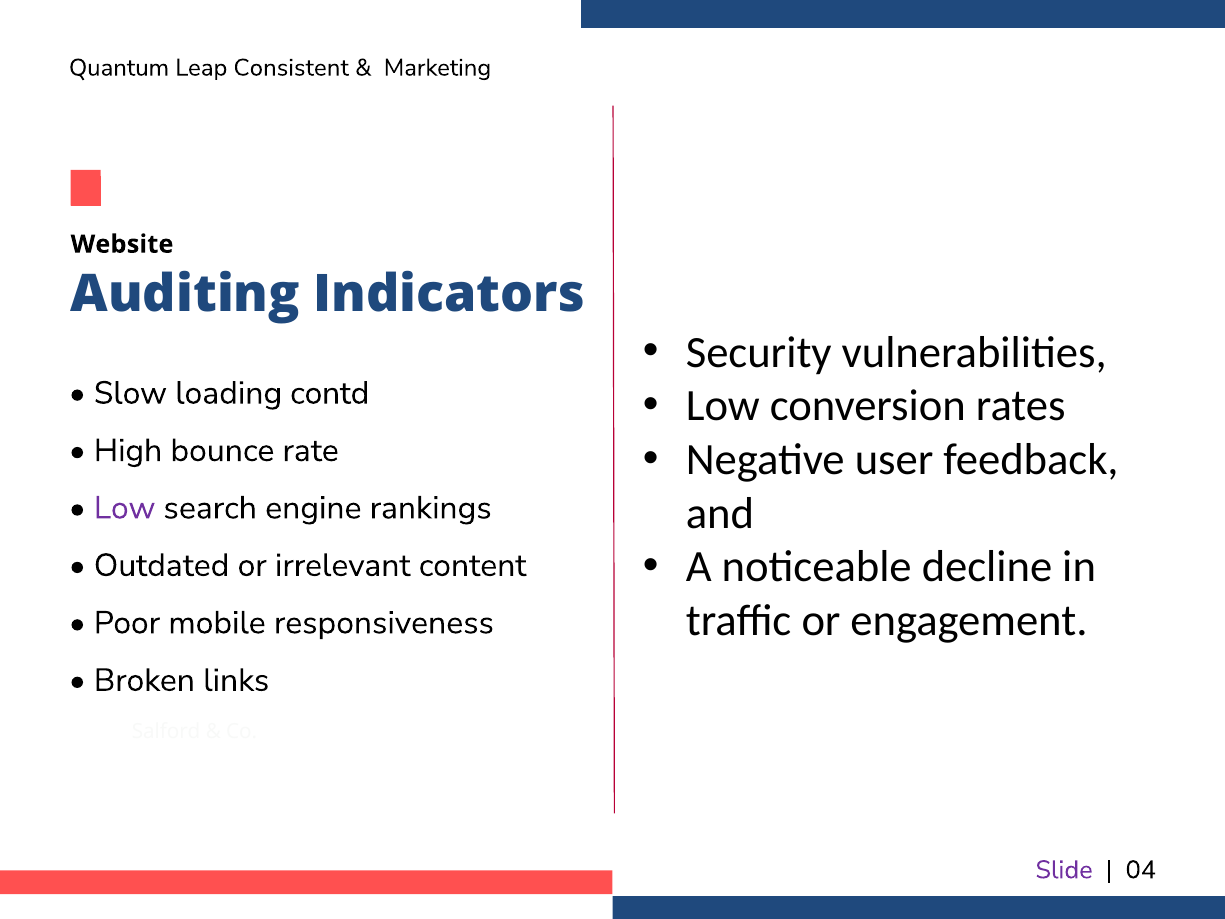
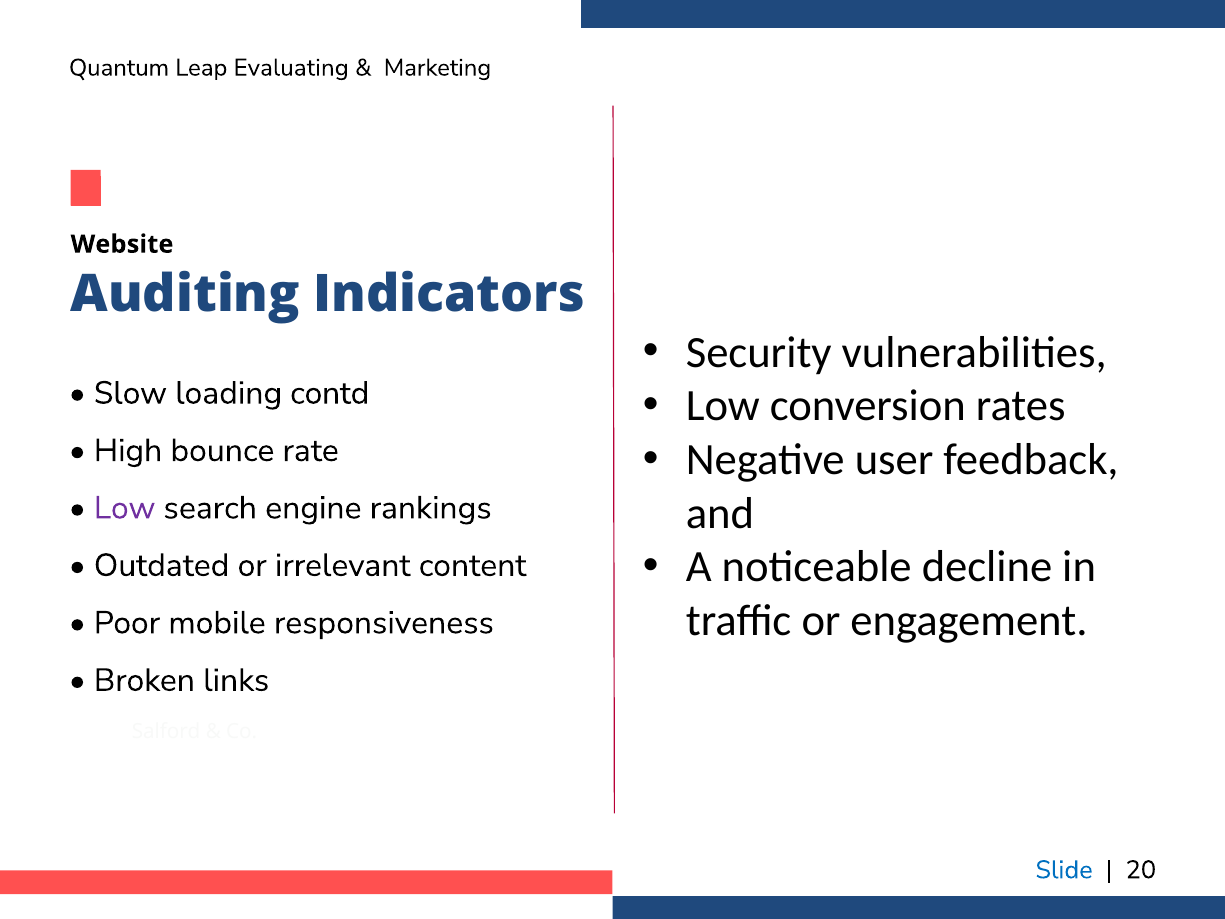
Consistent: Consistent -> Evaluating (291, 68)
Slide colour: purple -> blue (1064, 870)
04: 04 -> 20 (1141, 870)
